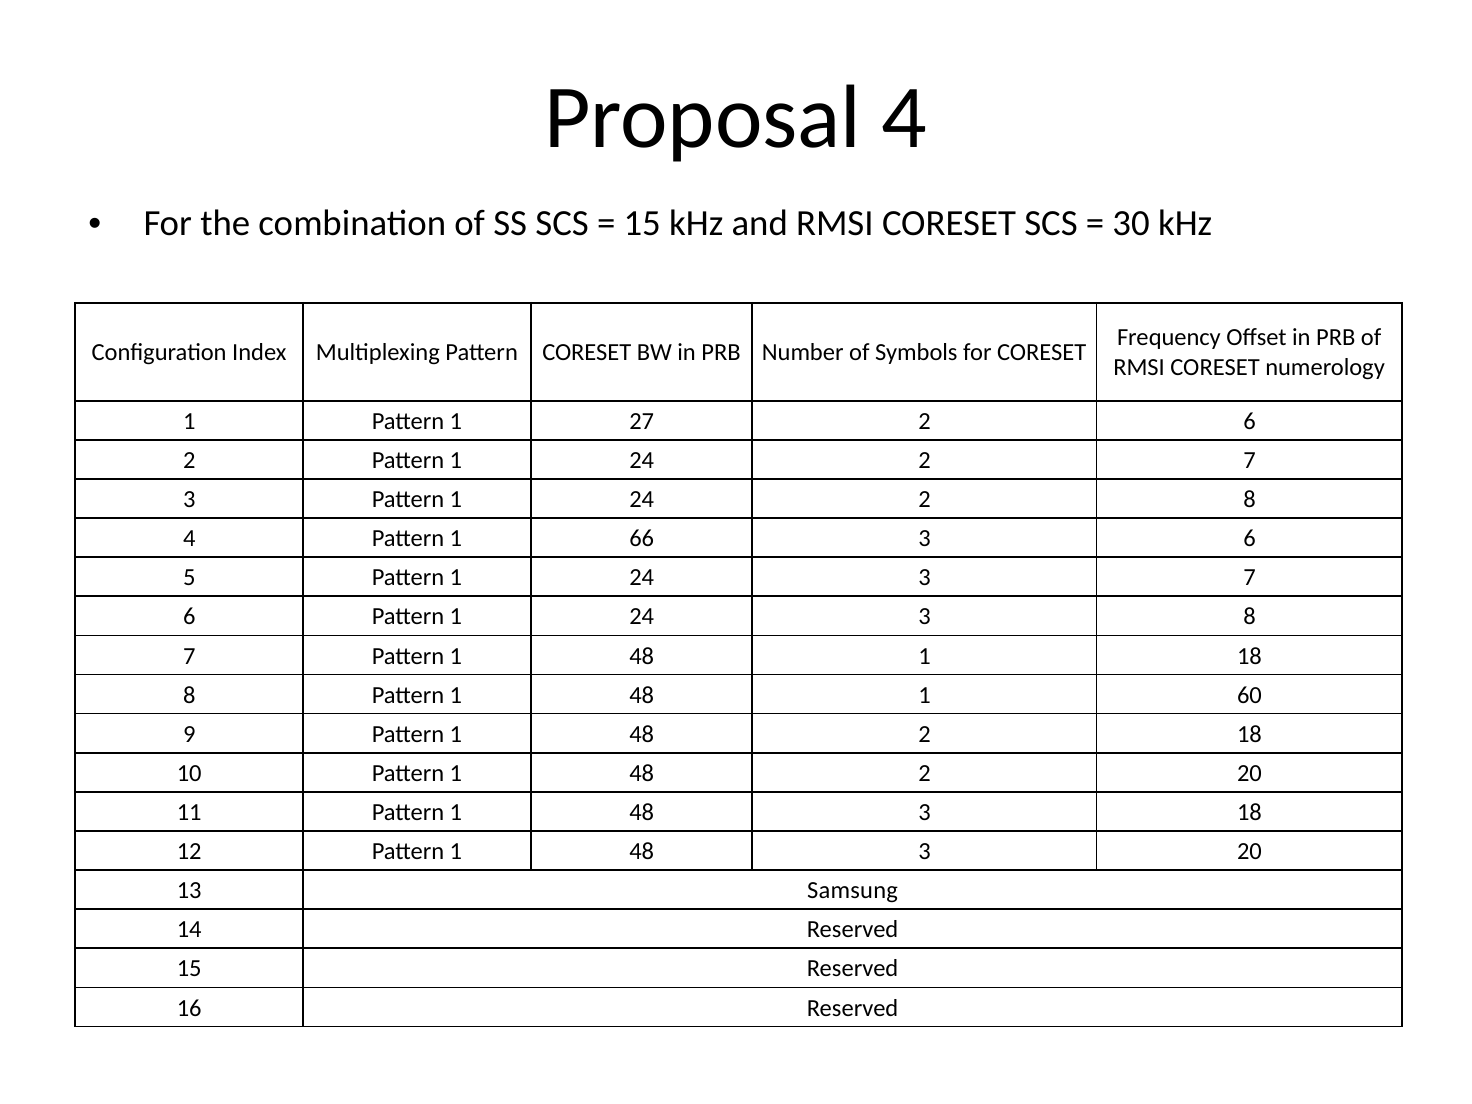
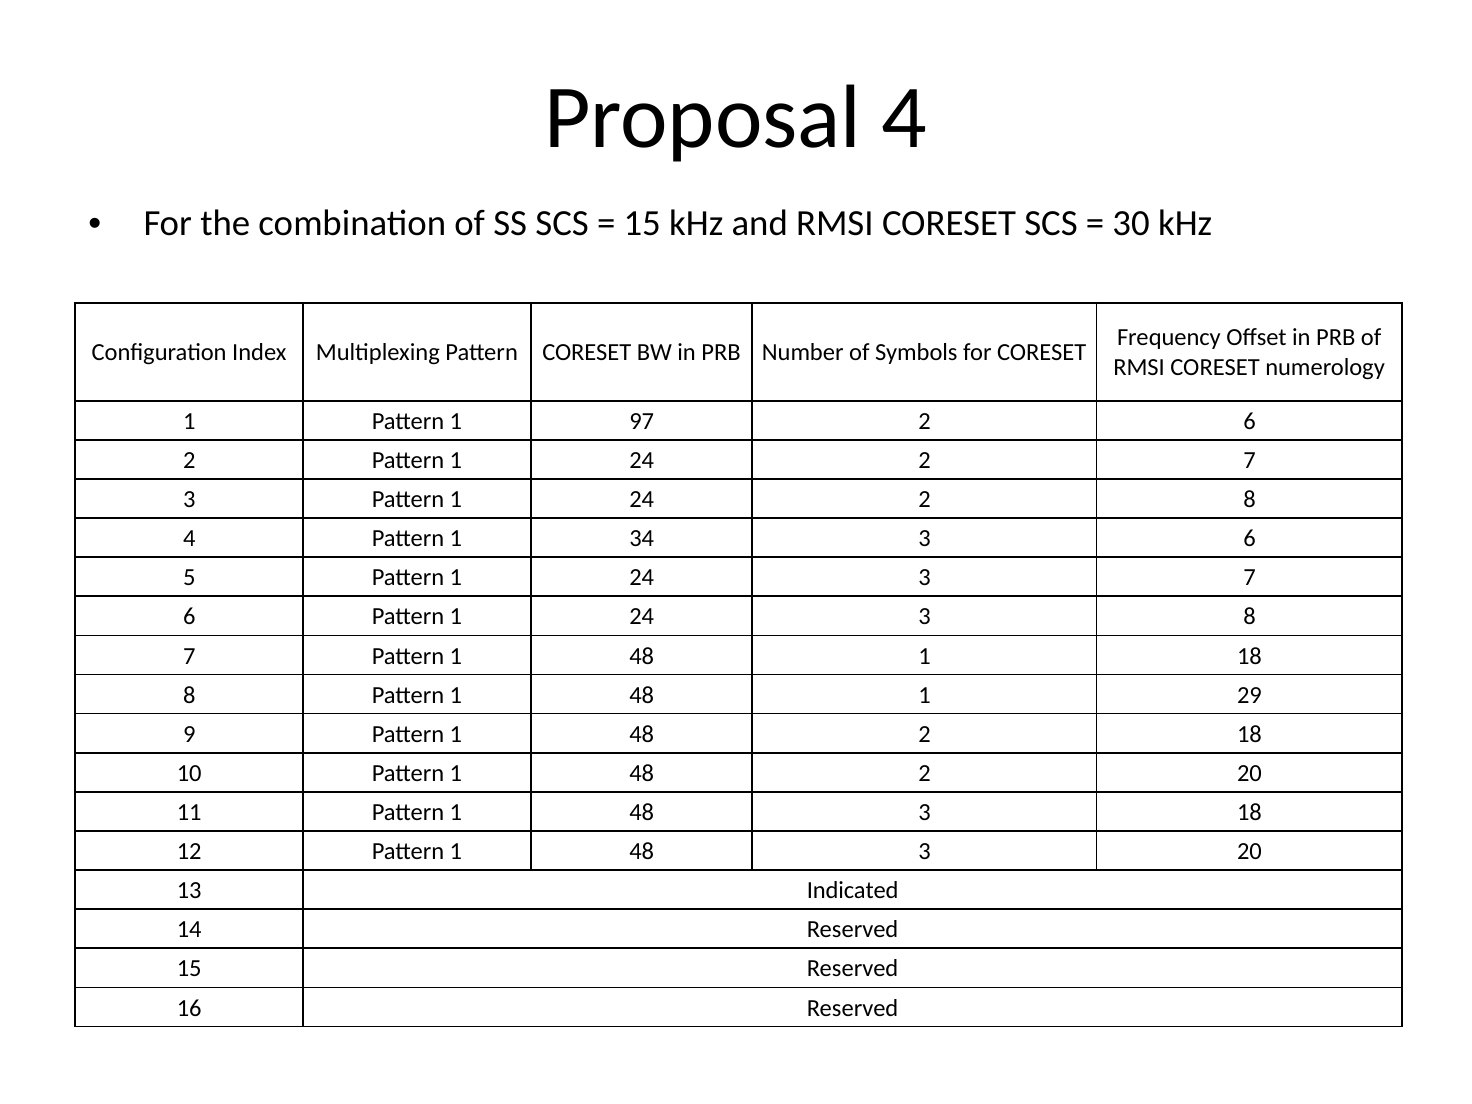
27: 27 -> 97 (642, 421)
66: 66 -> 34 (642, 539)
60: 60 -> 29 (1249, 695)
Samsung: Samsung -> Indicated (853, 891)
